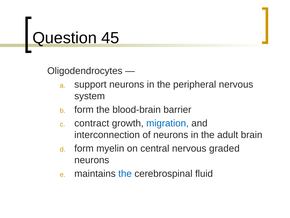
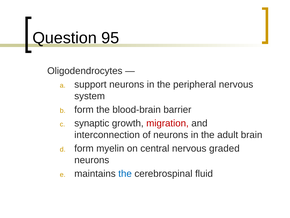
45: 45 -> 95 (110, 38)
contract: contract -> synaptic (92, 123)
migration colour: blue -> red (167, 123)
